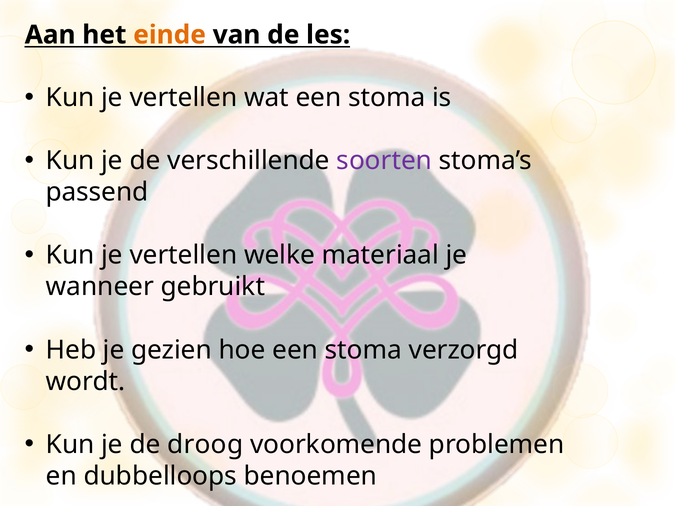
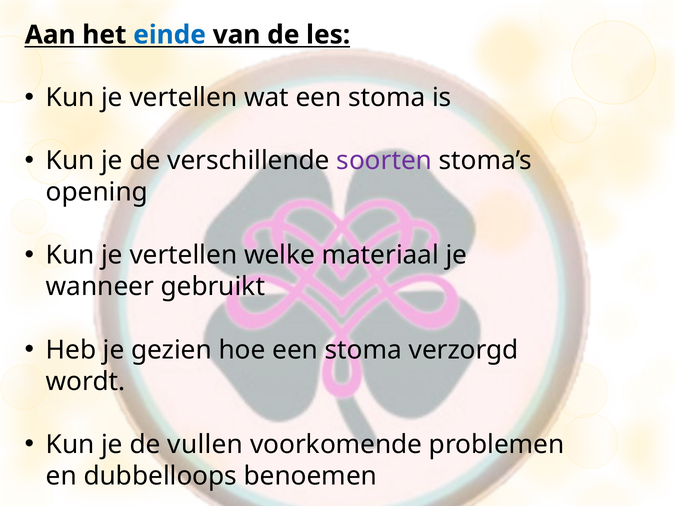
einde colour: orange -> blue (170, 35)
passend: passend -> opening (97, 192)
droog: droog -> vullen (205, 445)
